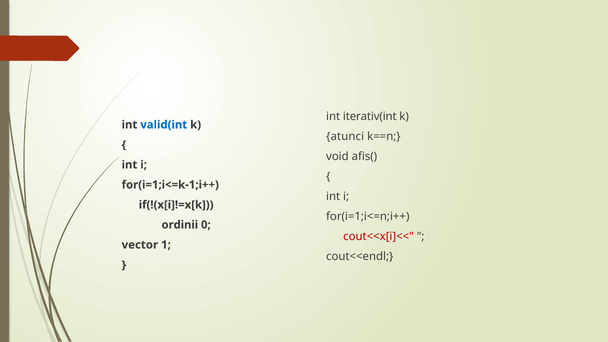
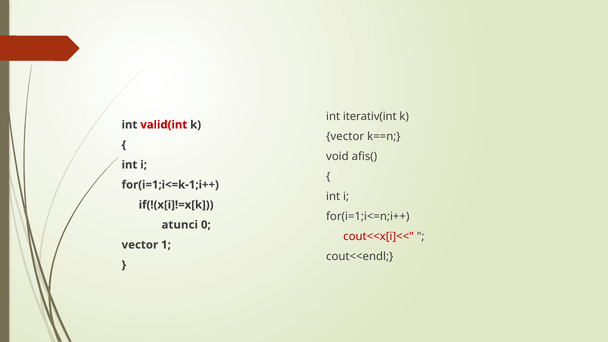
valid(int colour: blue -> red (164, 125)
atunci: atunci -> vector (345, 136)
ordinii: ordinii -> atunci (180, 225)
